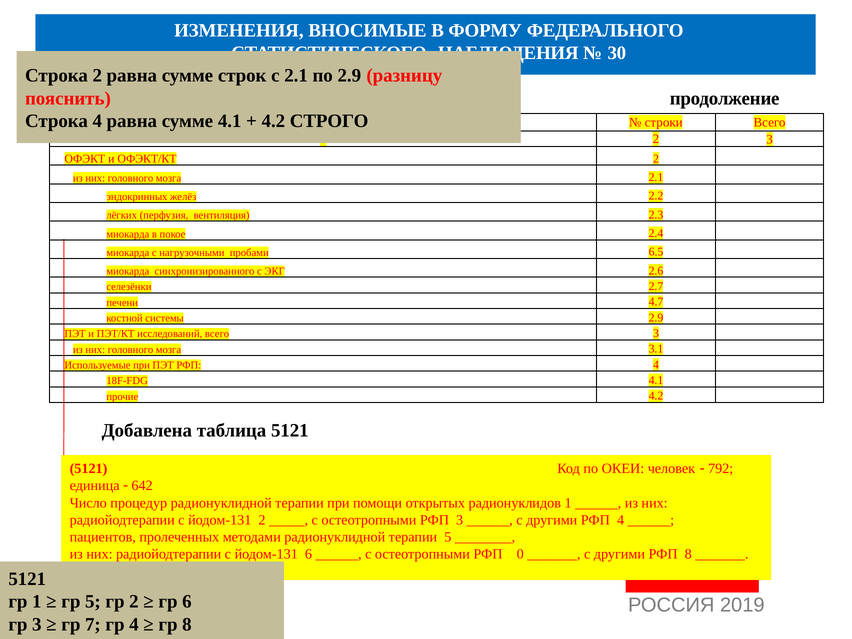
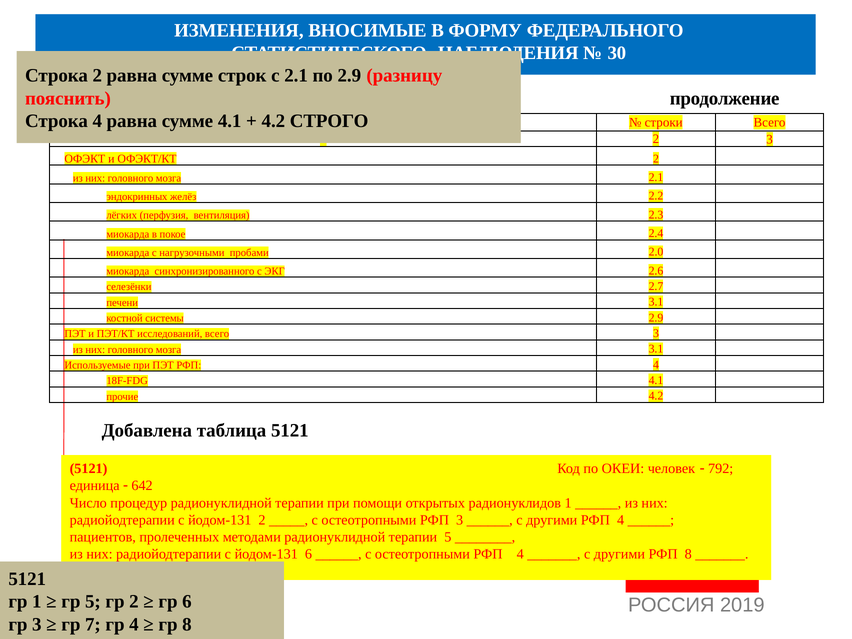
6.5: 6.5 -> 2.0 (656, 252)
печени 4.7: 4.7 -> 3.1 (656, 302)
остеотропными РФП 0: 0 -> 4 (520, 554)
